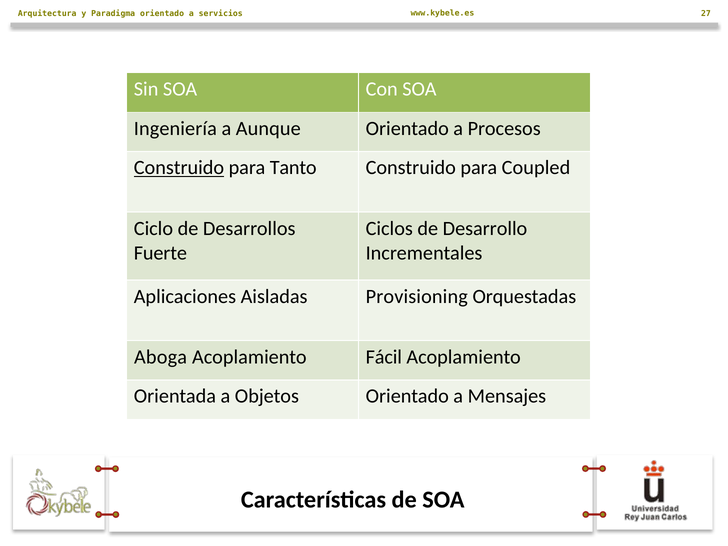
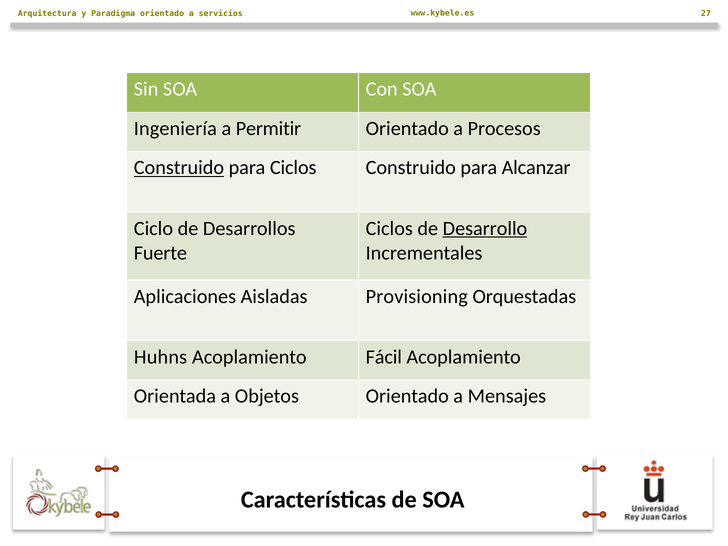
Aunque: Aunque -> Permitir (268, 128)
para Tanto: Tanto -> Ciclos (293, 168)
Coupled: Coupled -> Alcanzar (536, 168)
Desarrollo underline: none -> present (485, 228)
Aboga: Aboga -> Huhns (161, 357)
